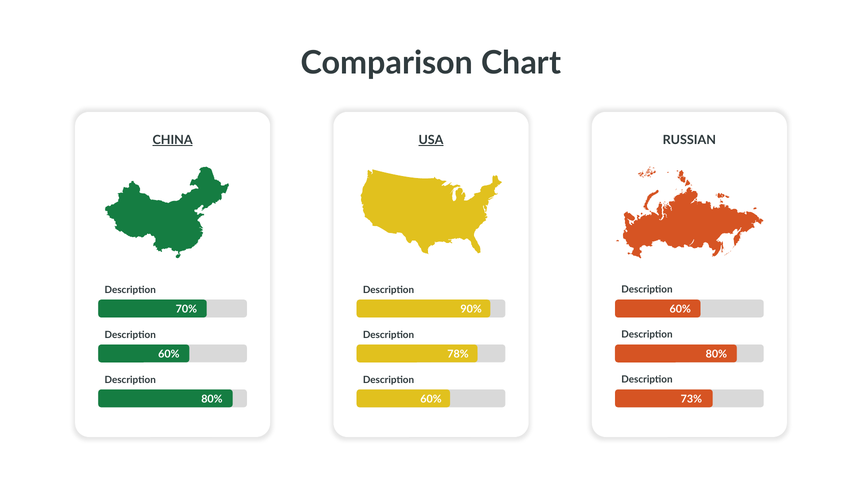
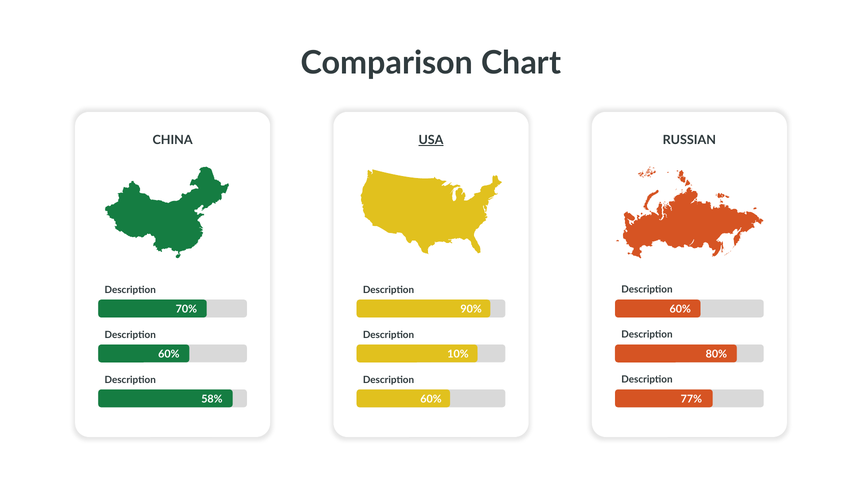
CHINA underline: present -> none (173, 140)
78%: 78% -> 10% (458, 354)
80%: 80% -> 58% (212, 399)
73%: 73% -> 77% (691, 399)
